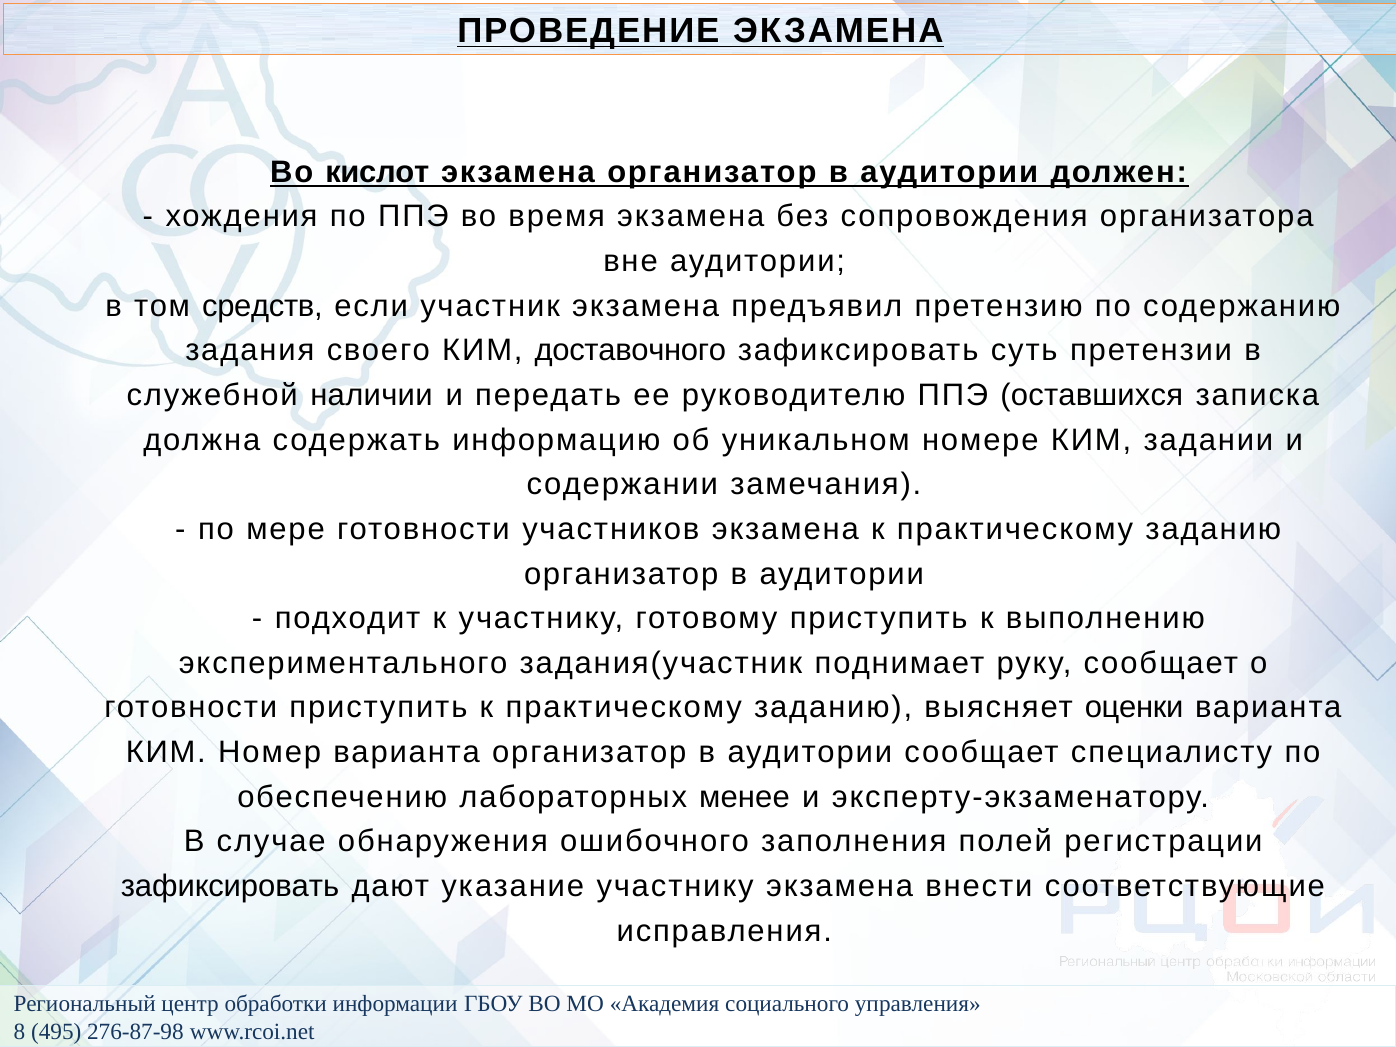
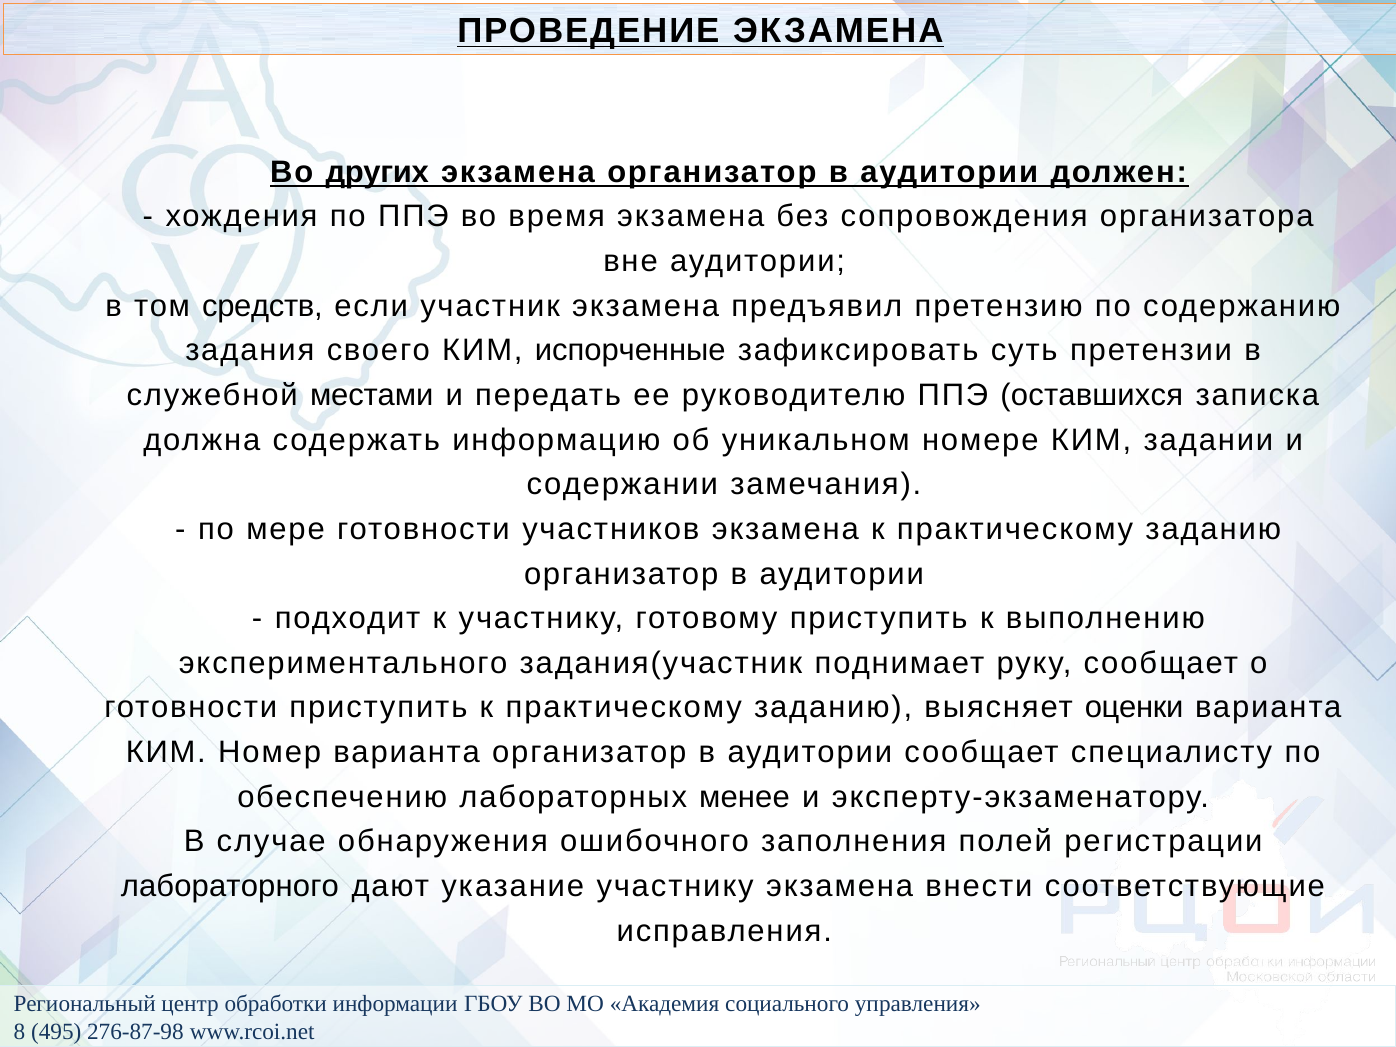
кислот: кислот -> других (377, 172)
доставочного: доставочного -> испорченные (630, 351)
наличии: наличии -> местами (372, 395)
зафиксировать: зафиксировать -> лабораторного (230, 886)
